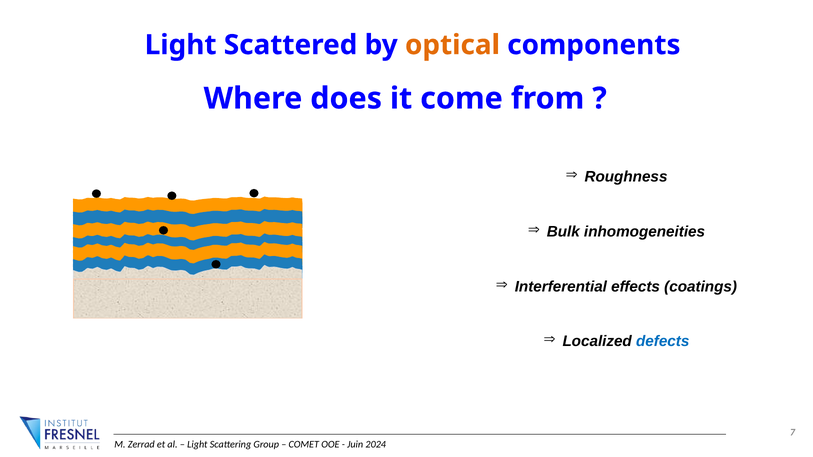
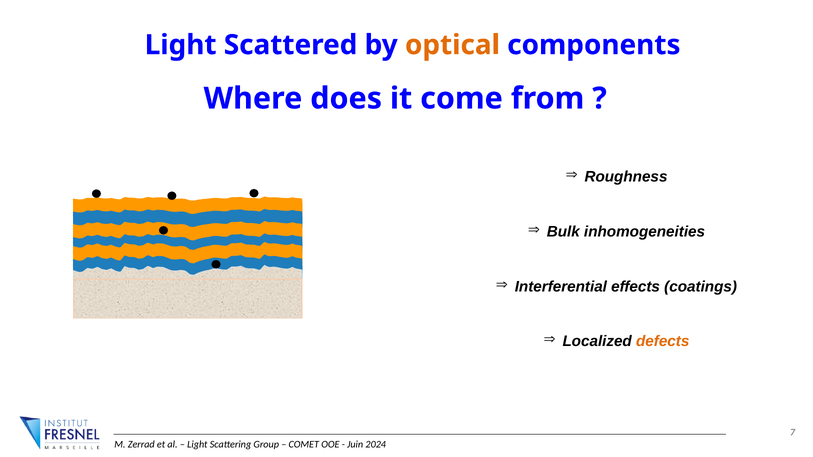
defects colour: blue -> orange (663, 342)
